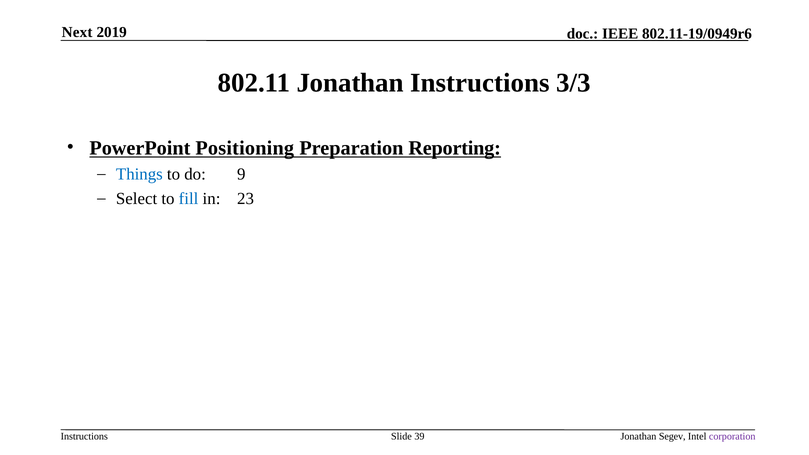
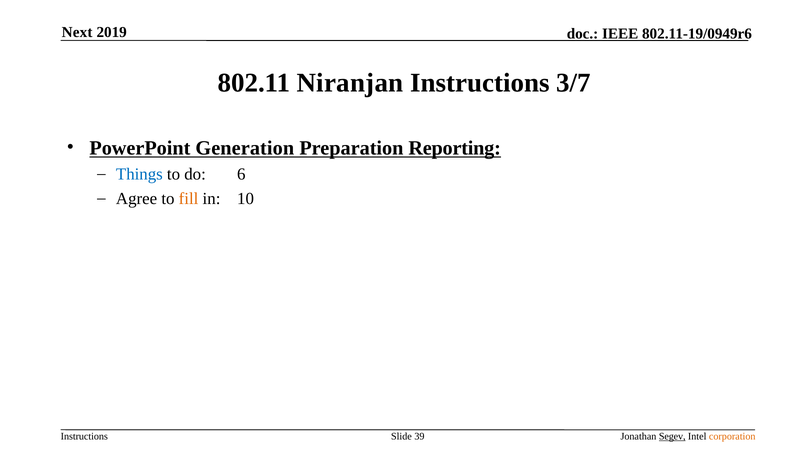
802.11 Jonathan: Jonathan -> Niranjan (350, 83)
3/3: 3/3 -> 3/7 (574, 83)
Positioning: Positioning -> Generation (245, 148)
9: 9 -> 6 (241, 174)
Select: Select -> Agree (137, 199)
fill colour: blue -> orange (189, 199)
23: 23 -> 10 (246, 199)
Segev underline: none -> present (672, 436)
corporation colour: purple -> orange (732, 436)
